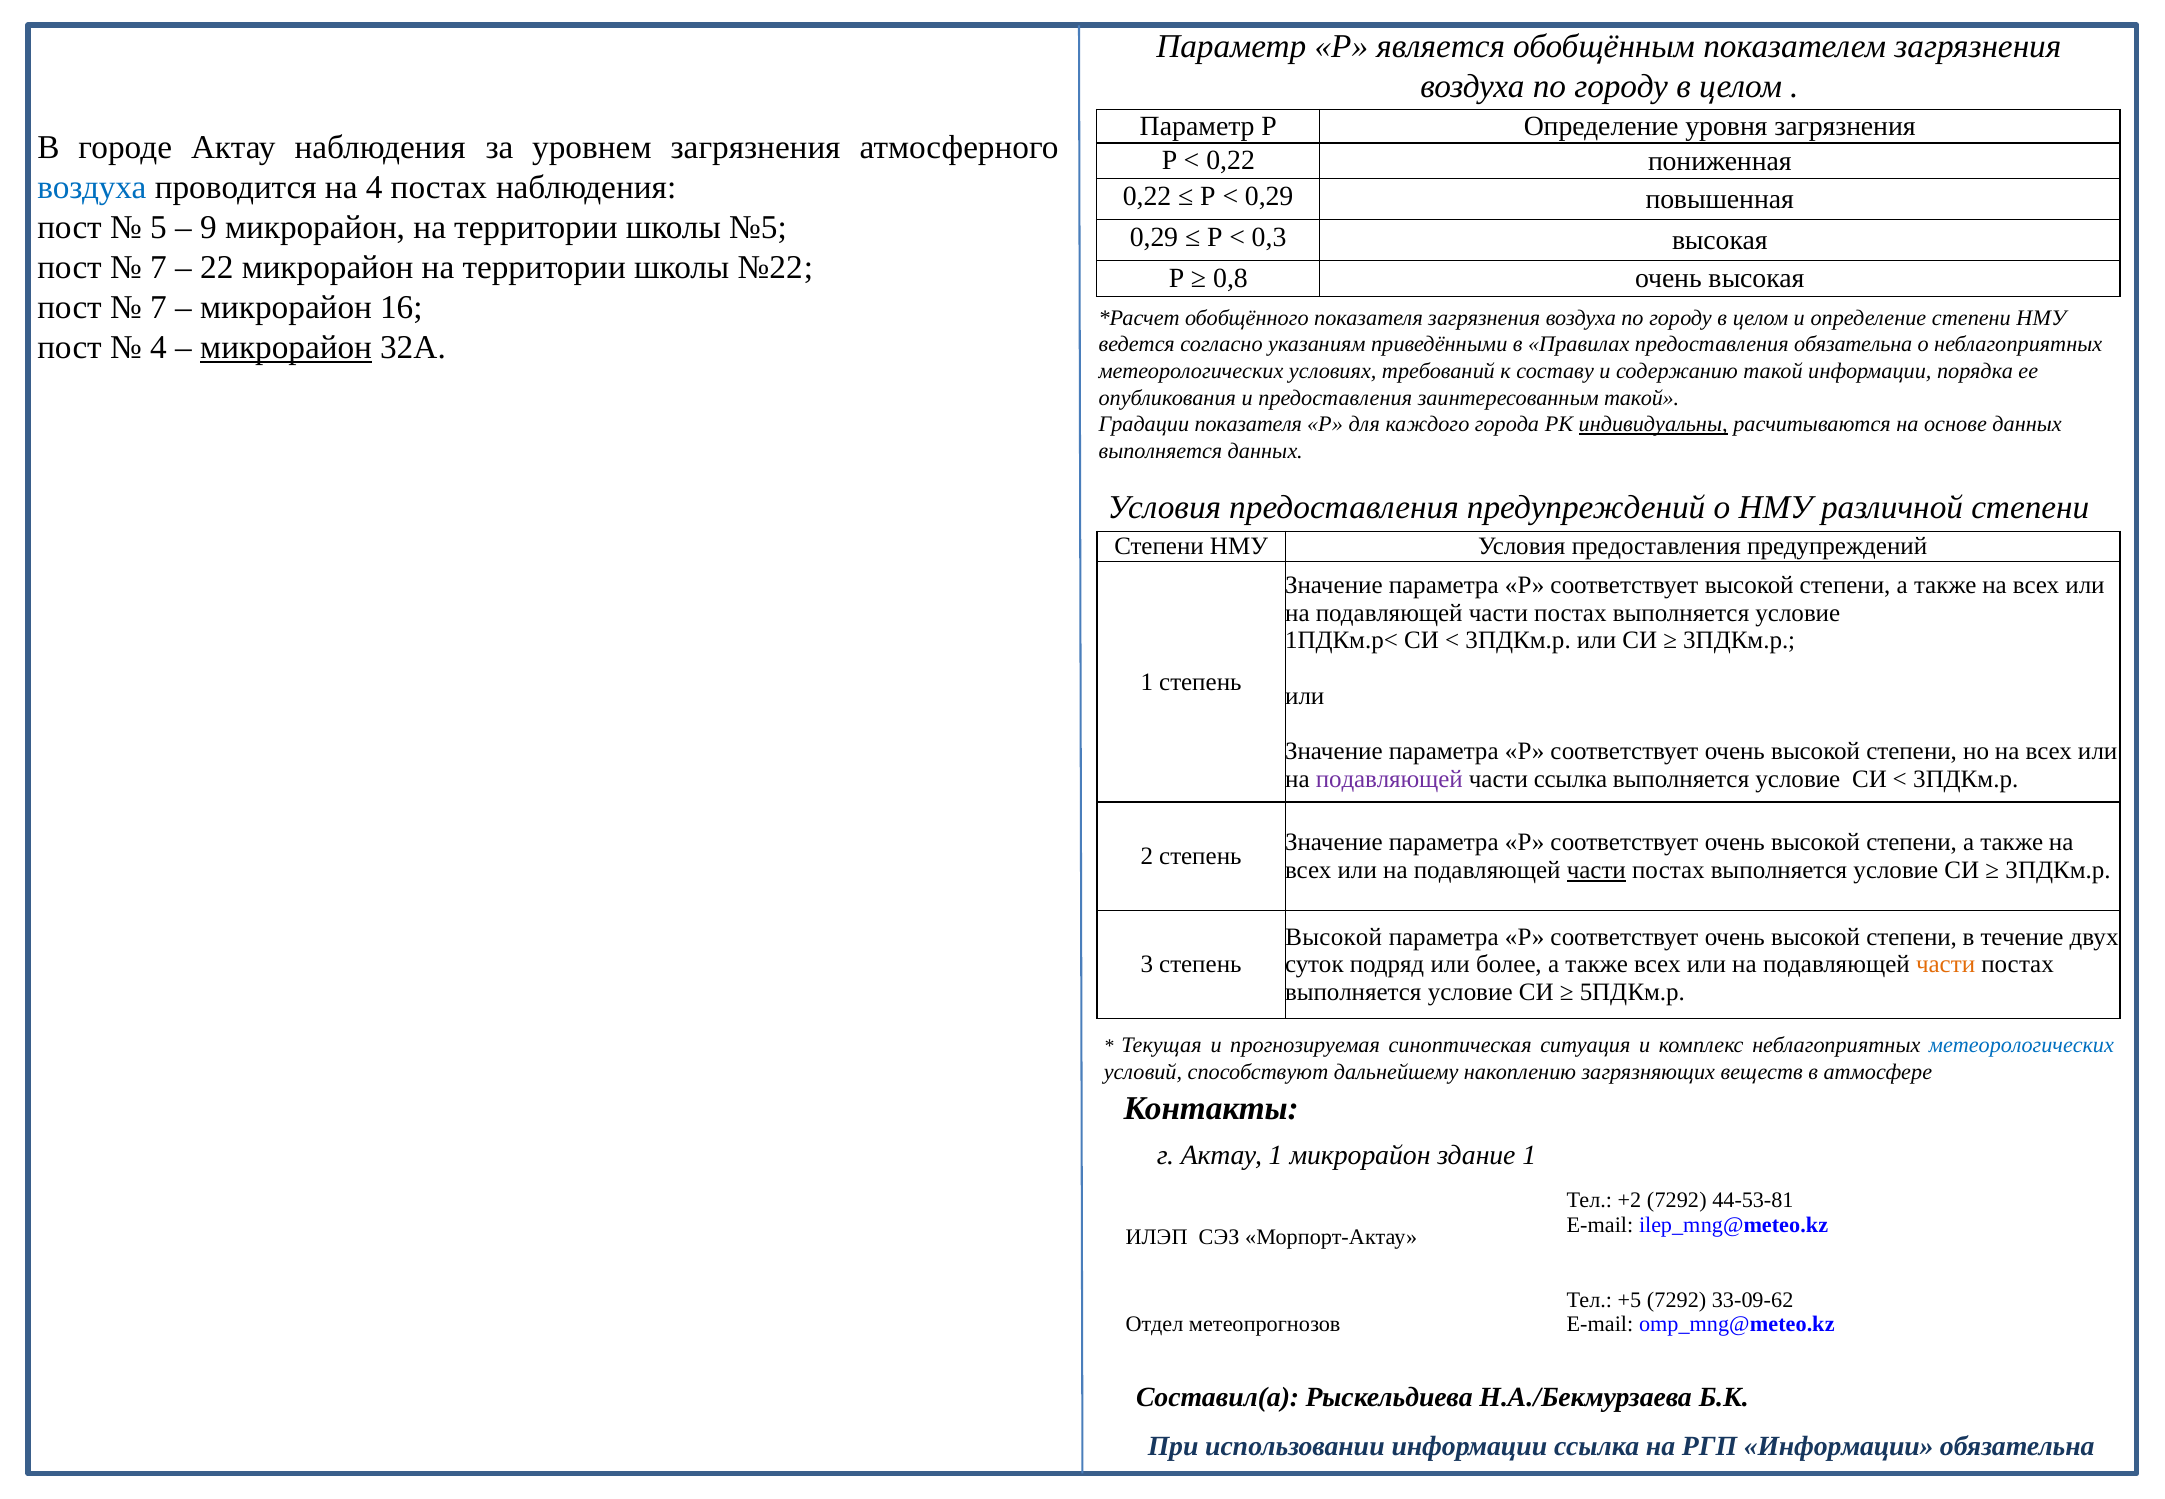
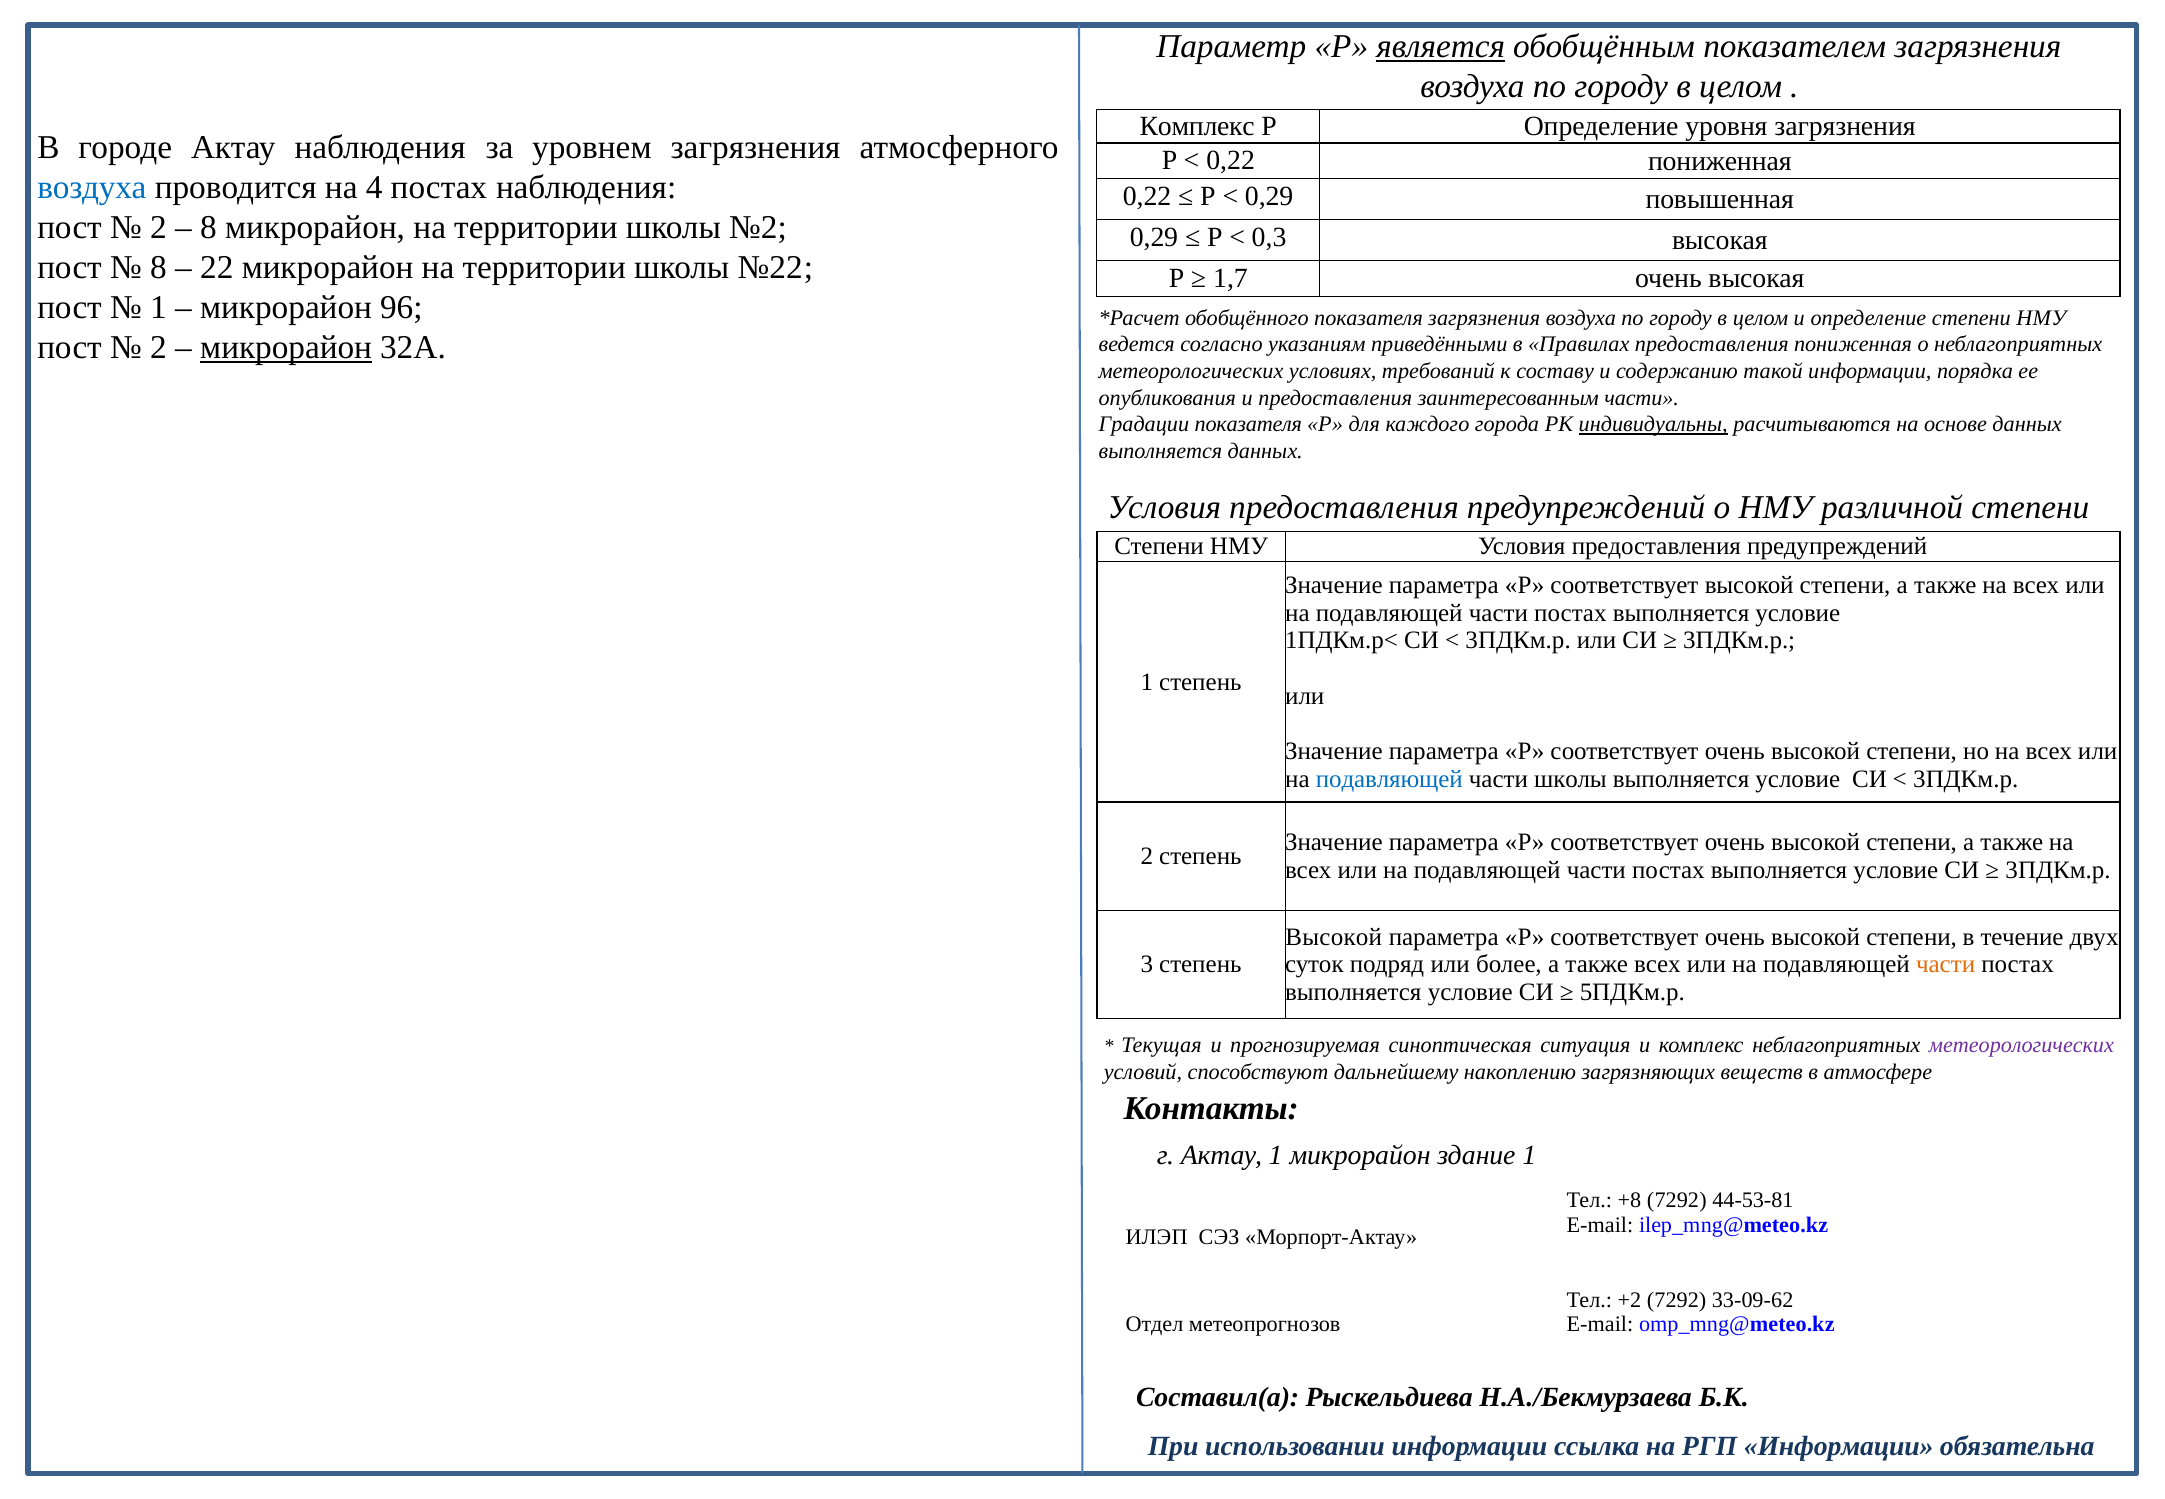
является underline: none -> present (1441, 47)
Параметр: Параметр -> Комплекс (1197, 126)
5: 5 -> 2 (158, 228)
9: 9 -> 8 (209, 228)
№5: №5 -> №2 (758, 228)
7: 7 -> 8 (158, 268)
0,8: 0,8 -> 1,7 (1230, 278)
7: 7 -> 1 (158, 308)
16: 16 -> 96 (401, 308)
4: 4 -> 2 (158, 348)
предоставления обязательна: обязательна -> пониженная (1853, 345)
заинтересованным такой: такой -> части (1642, 398)
подавляющей colour: purple -> blue (1389, 779)
части ссылка: ссылка -> школы (1570, 779)
части underline: present -> none (1596, 870)
метеорологических colour: blue -> purple (2021, 1045)
+2: +2 -> +8 (1629, 1200)
+5: +5 -> +2 (1629, 1300)
